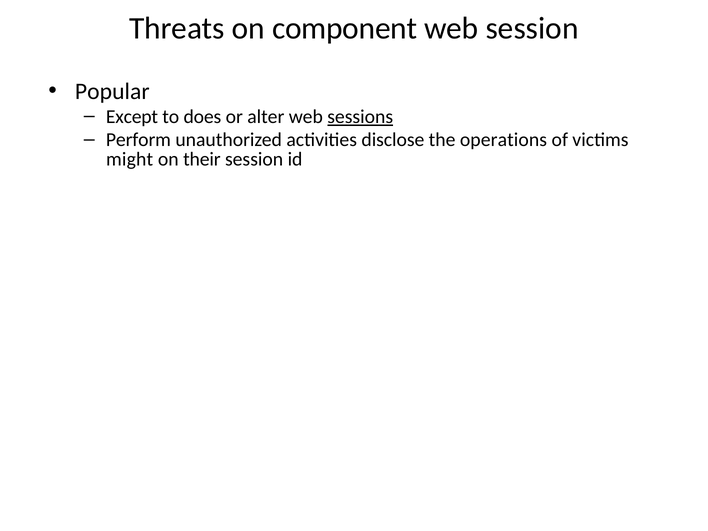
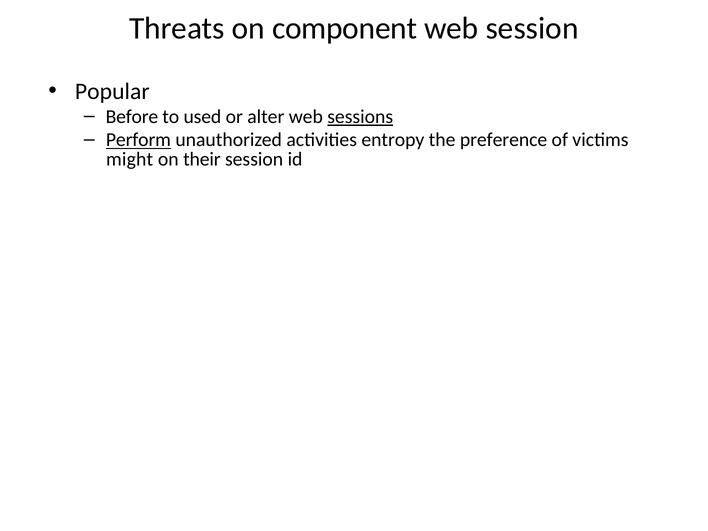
Except: Except -> Before (132, 117)
does: does -> used (202, 117)
Perform underline: none -> present (138, 140)
disclose: disclose -> entropy (393, 140)
operations: operations -> preference (504, 140)
